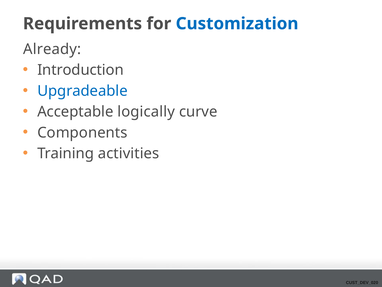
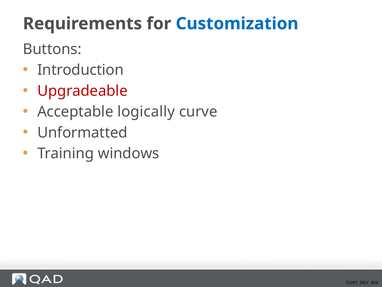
Already: Already -> Buttons (52, 49)
Upgradeable colour: blue -> red (82, 91)
Components: Components -> Unformatted (82, 132)
activities: activities -> windows (129, 153)
